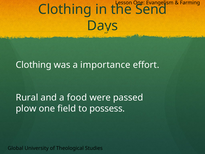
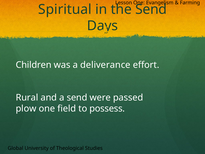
Clothing: Clothing -> Spiritual (65, 9)
Clothing: Clothing -> Children (34, 65)
importance: importance -> deliverance (105, 65)
a food: food -> send (77, 97)
